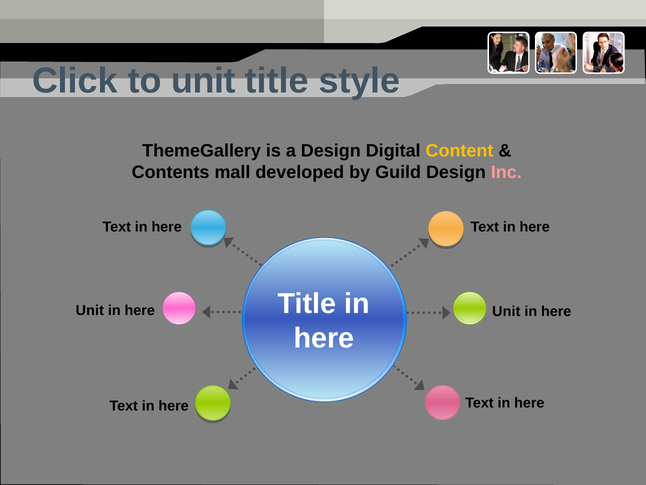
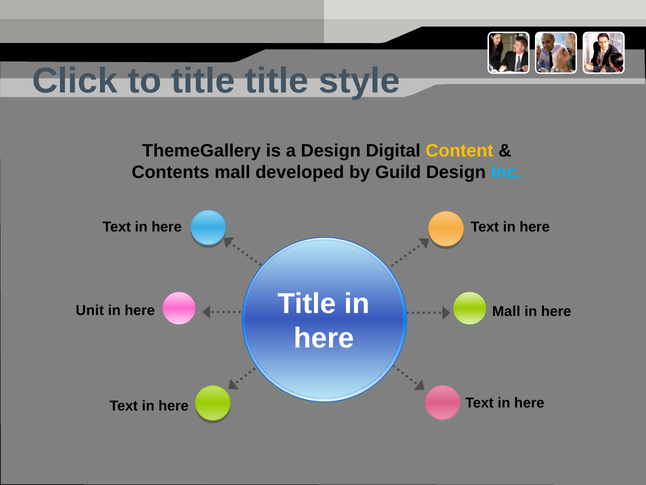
to unit: unit -> title (203, 81)
Inc colour: pink -> light blue (506, 172)
Unit: Unit -> Mall (506, 311)
